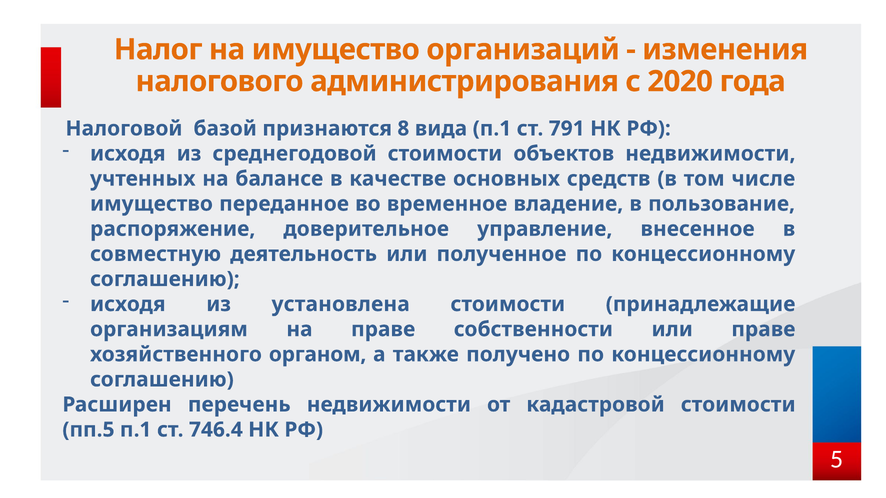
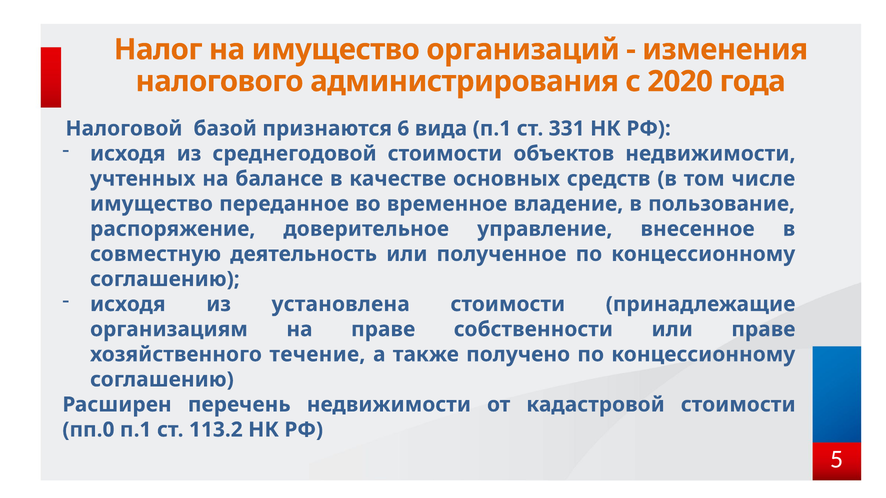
8: 8 -> 6 (403, 129)
791: 791 -> 331 (567, 129)
органом: органом -> течение (317, 355)
пп.5: пп.5 -> пп.0 (88, 430)
746.4: 746.4 -> 113.2 (216, 430)
